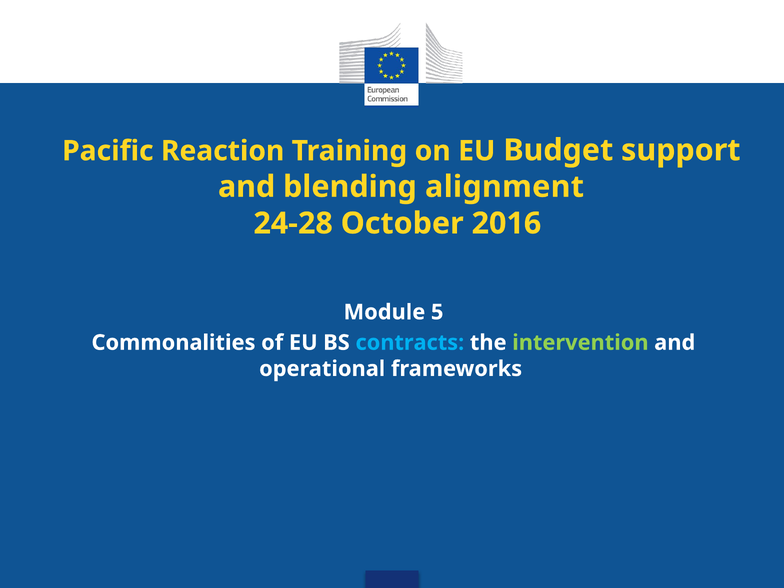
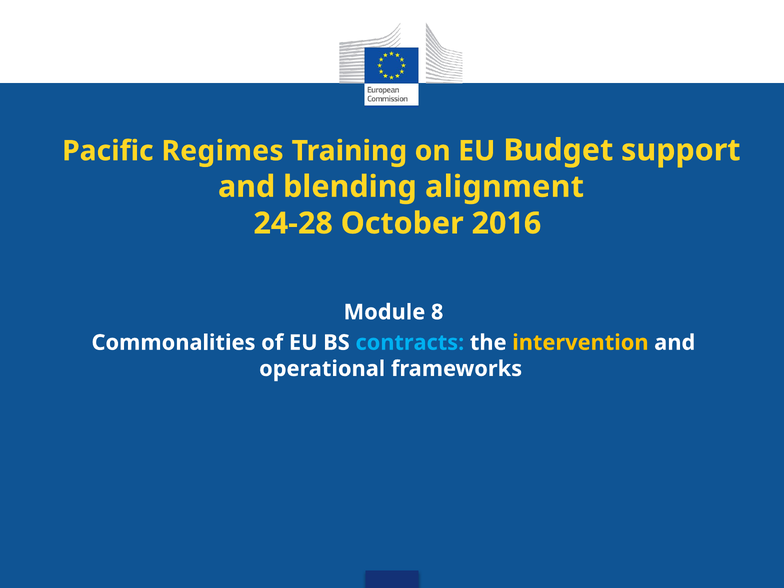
Reaction: Reaction -> Regimes (222, 151)
5: 5 -> 8 (437, 312)
intervention colour: light green -> yellow (580, 343)
